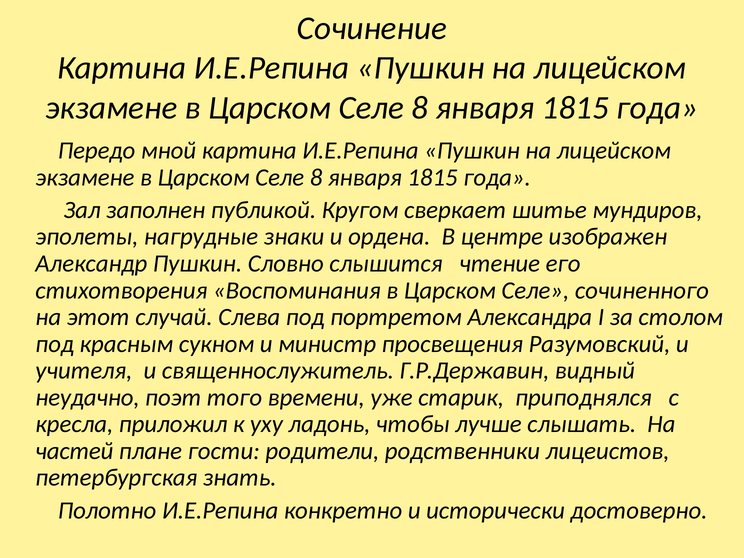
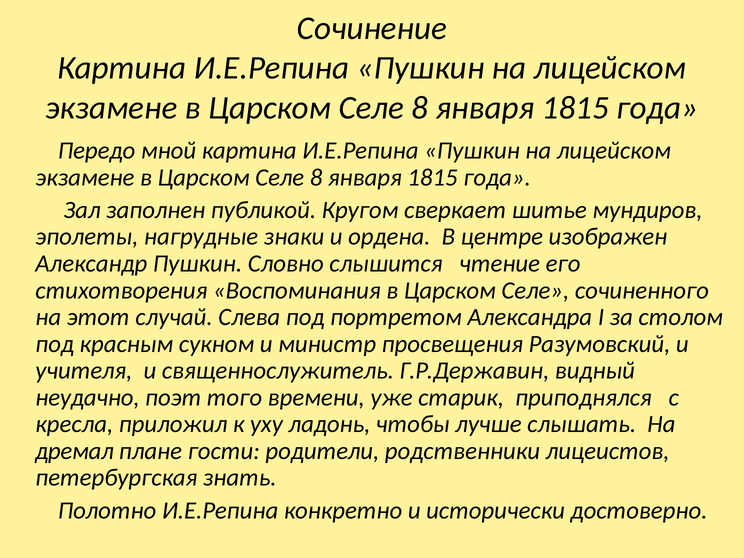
частей: частей -> дремал (74, 451)
